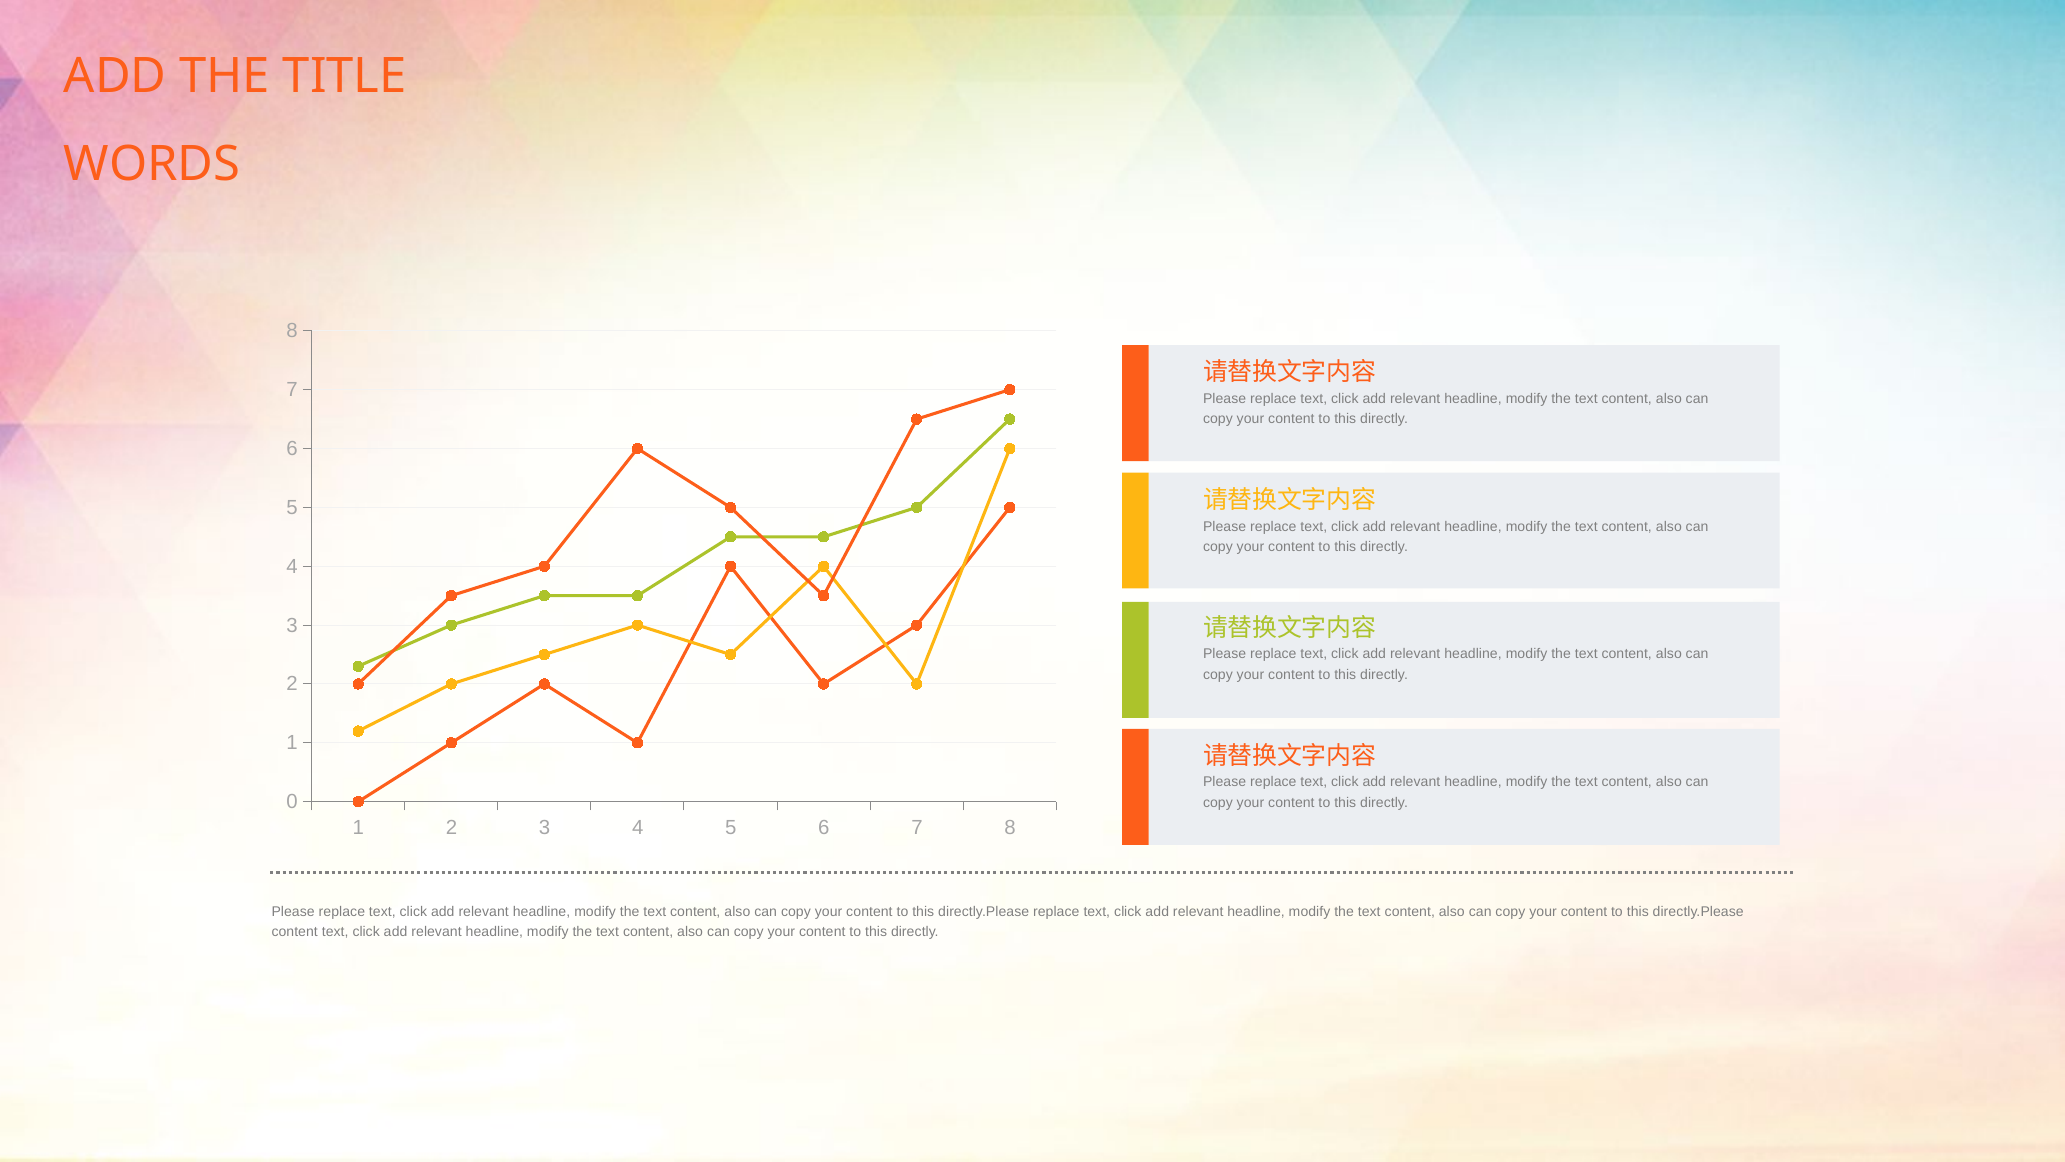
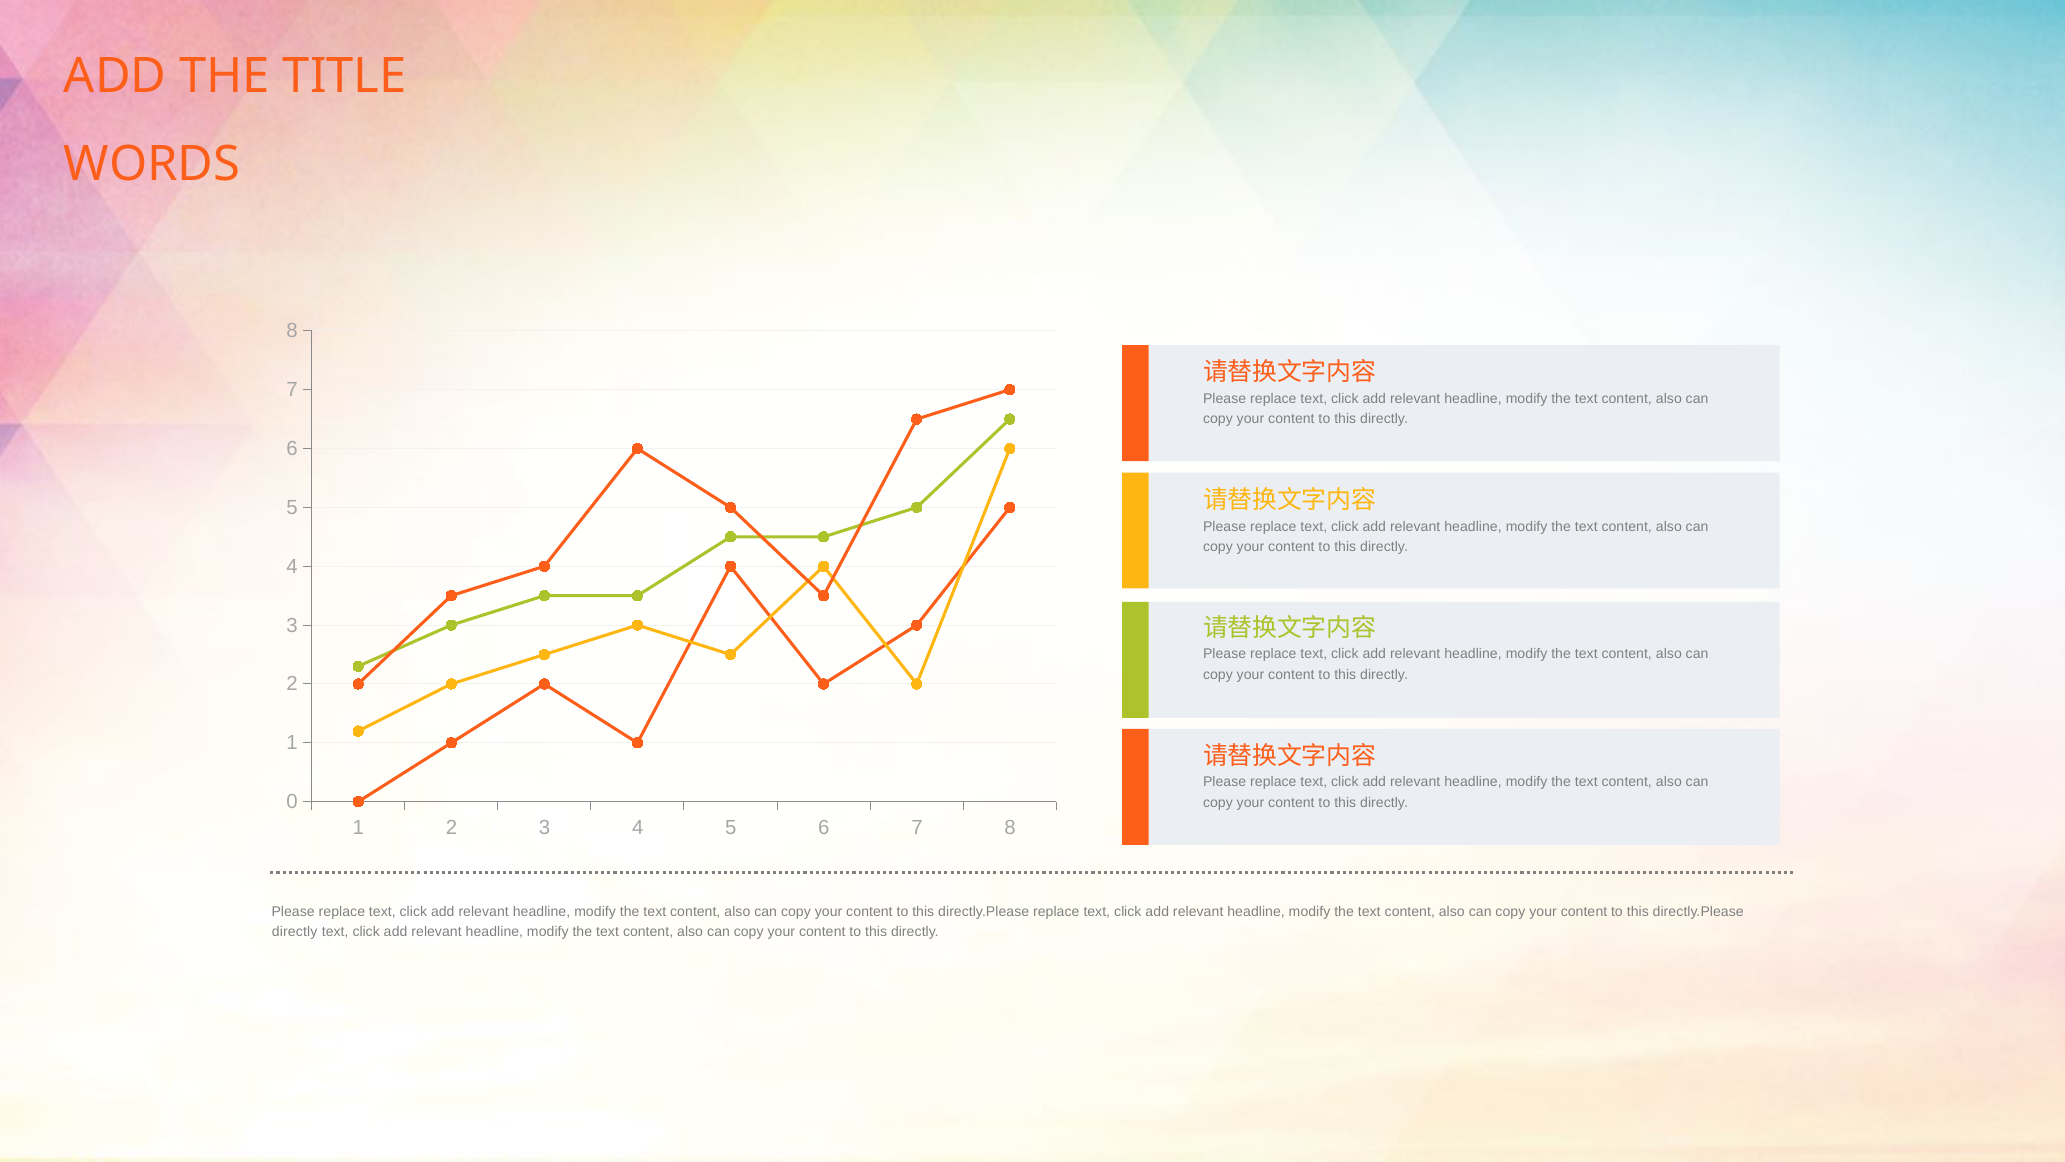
content: content -> directly (295, 932)
